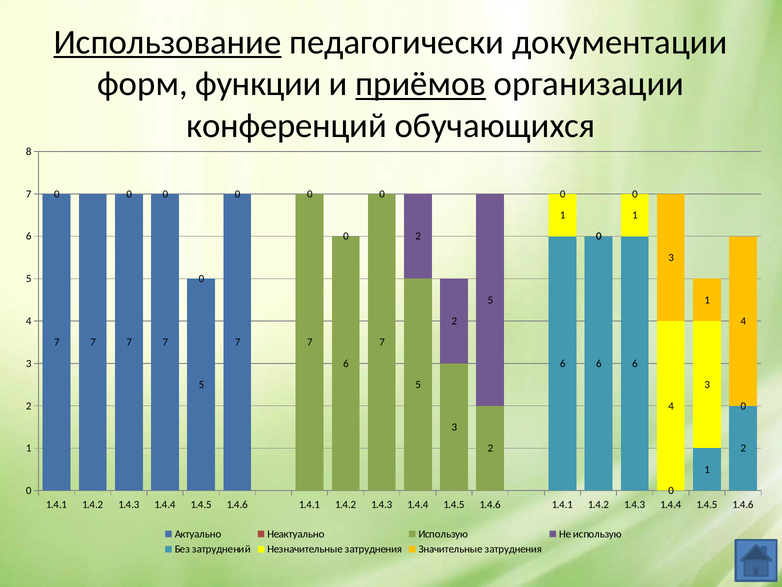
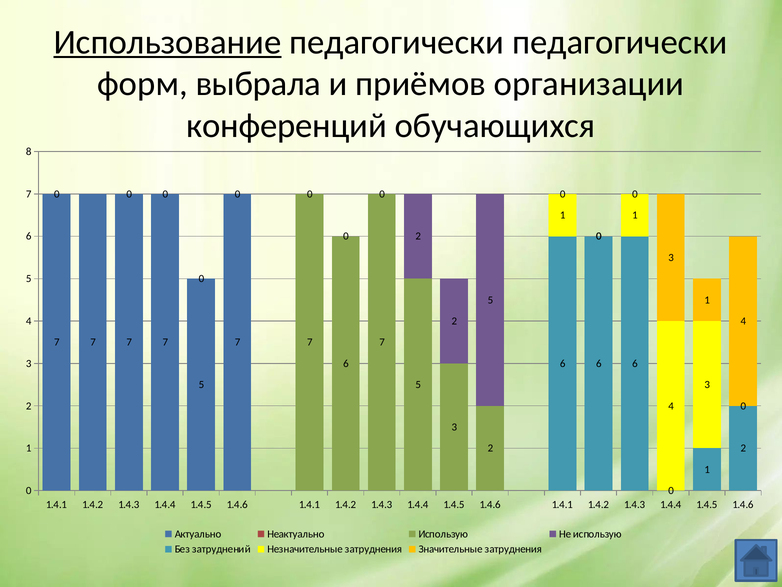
педагогически документации: документации -> педагогически (620, 42)
функции: функции -> выбрала (258, 84)
приёмов underline: present -> none (421, 84)
